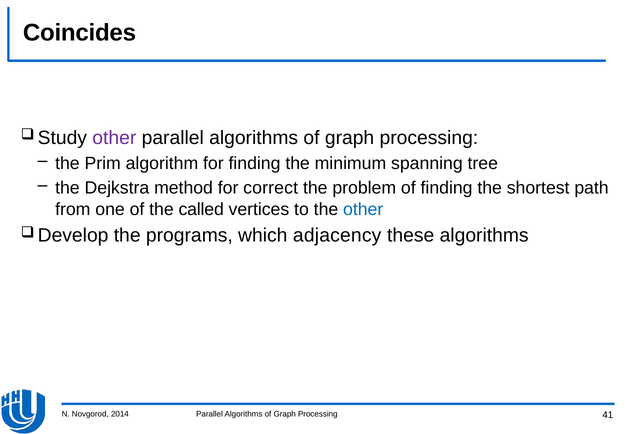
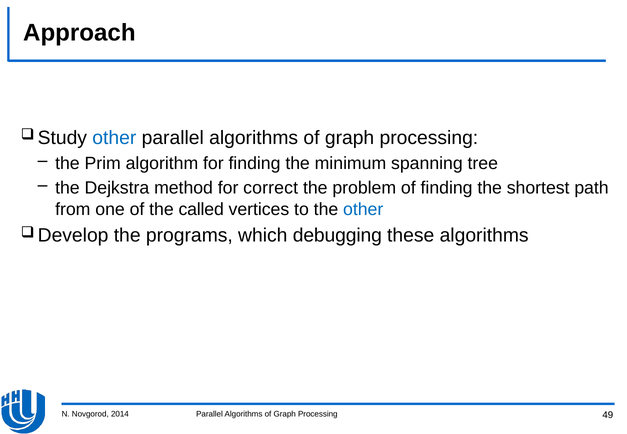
Coincides: Coincides -> Approach (79, 33)
other colour: purple -> blue (114, 138)
adjacency: adjacency -> debugging (337, 235)
41: 41 -> 49 (608, 415)
